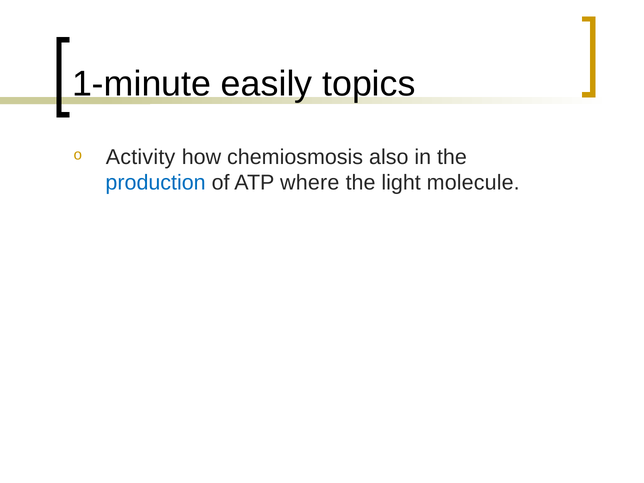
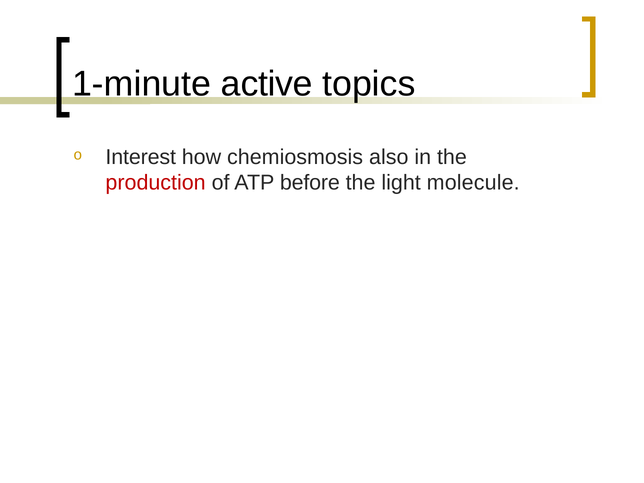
easily: easily -> active (267, 84)
Activity: Activity -> Interest (141, 157)
production colour: blue -> red (156, 183)
where: where -> before (310, 183)
